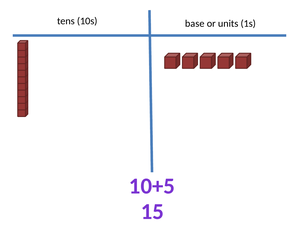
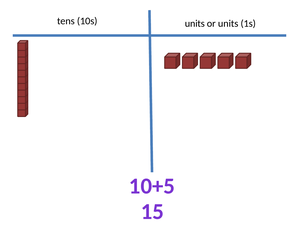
10s base: base -> units (195, 23)
